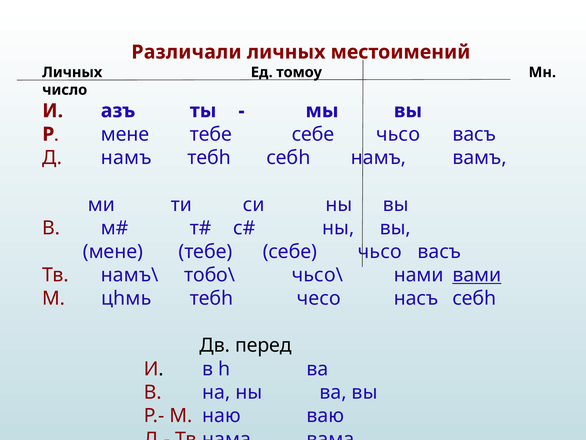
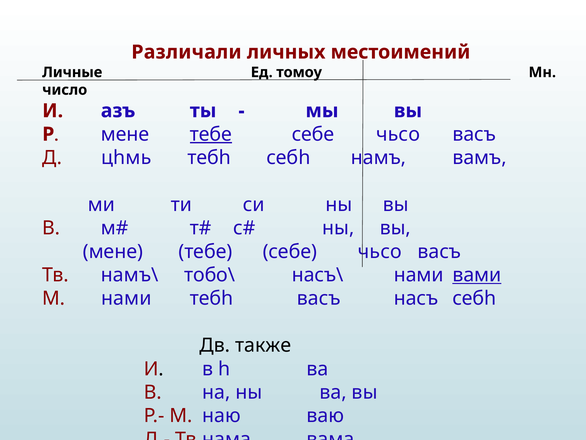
Личных: Личных -> Личные (72, 72)
тебе underline: none -> present (211, 134)
Д намъ: намъ -> цhмь (126, 158)
чьсо\: чьсо\ -> насъ\ (318, 275)
М цhмь: цhмь -> нами (126, 298)
тебh чесо: чесо -> васъ (319, 298)
перед: перед -> также (263, 345)
